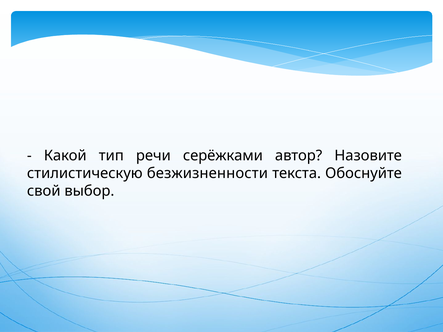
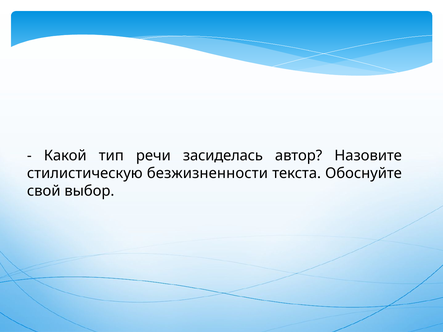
серёжками: серёжками -> засиделась (223, 156)
